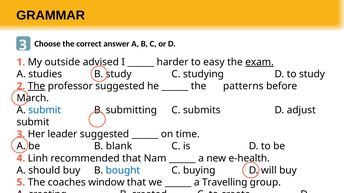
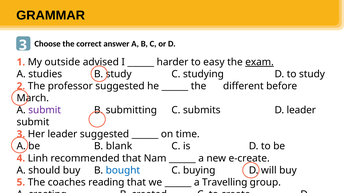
The underline: present -> none (36, 86)
patterns: patterns -> different (243, 86)
submit colour: blue -> purple (45, 110)
D adjust: adjust -> leader (301, 110)
e-health: e-health -> e-create (249, 159)
window: window -> reading (106, 183)
